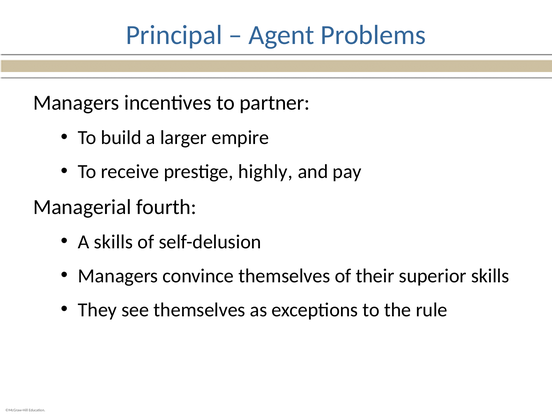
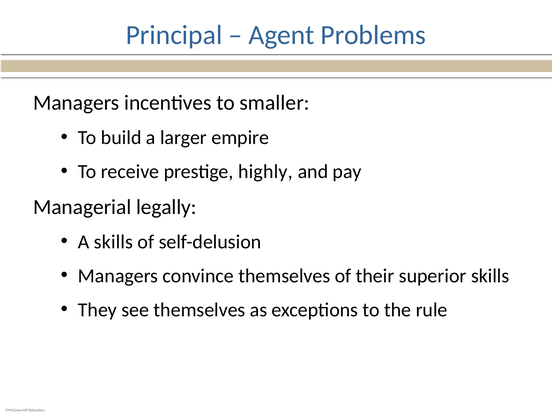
partner: partner -> smaller (275, 103)
fourth: fourth -> legally (166, 207)
